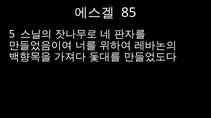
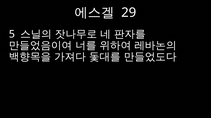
85: 85 -> 29 (129, 13)
